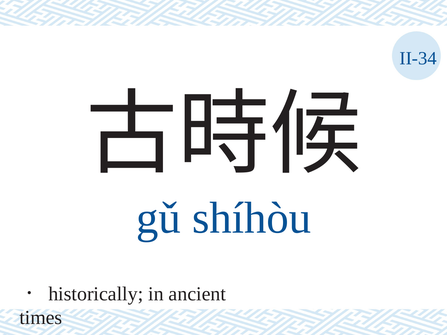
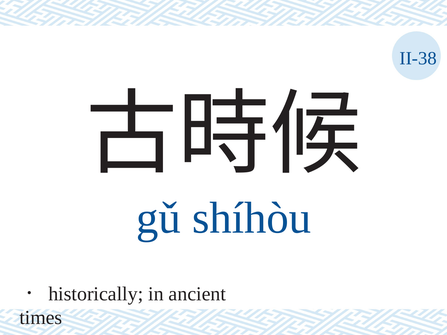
II-34: II-34 -> II-38 (418, 59)
